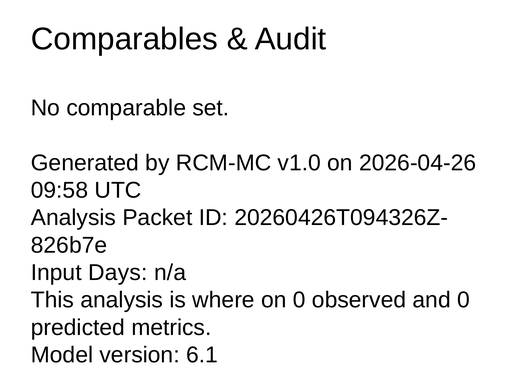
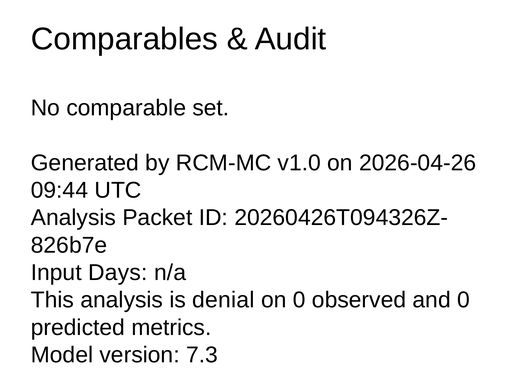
09:58: 09:58 -> 09:44 (59, 190)
where: where -> denial (223, 300)
6.1: 6.1 -> 7.3 (202, 355)
